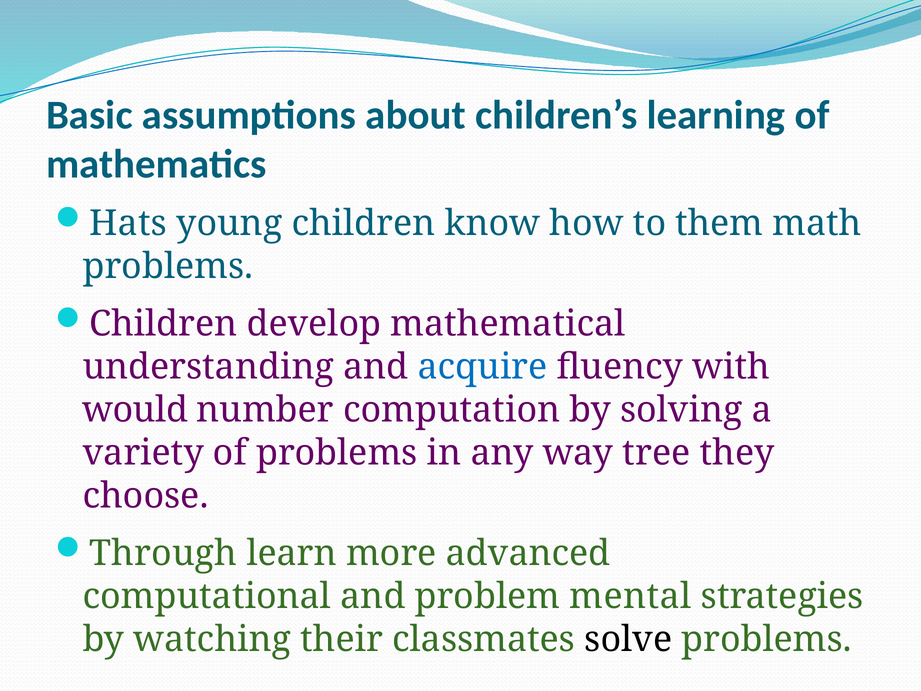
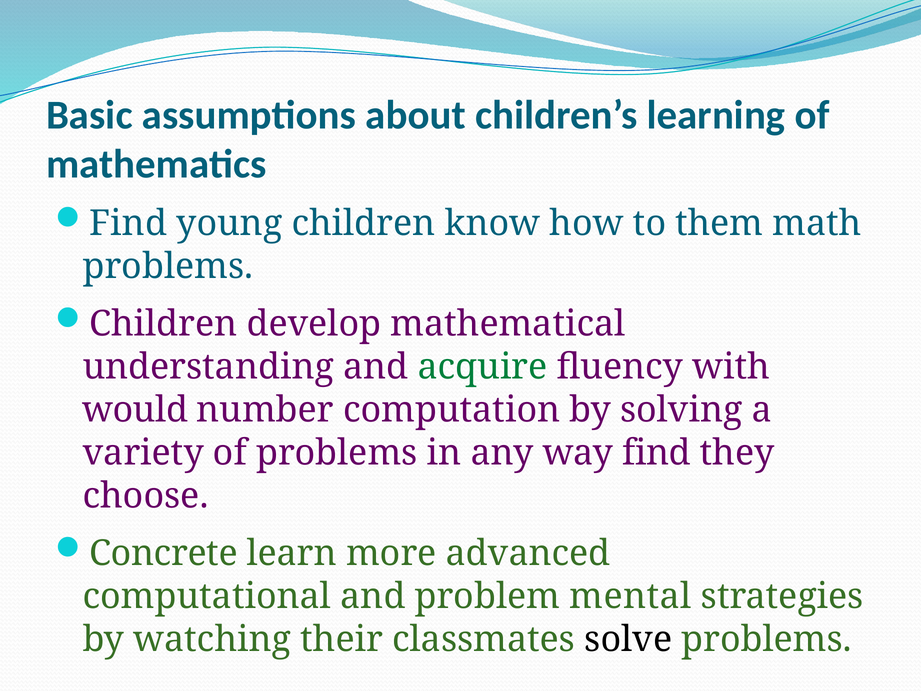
Hats: Hats -> Find (128, 223)
acquire colour: blue -> green (483, 367)
way tree: tree -> find (657, 453)
Through: Through -> Concrete (163, 553)
